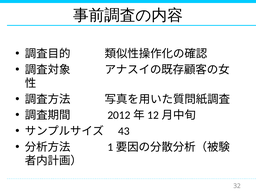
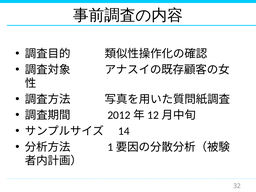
43: 43 -> 14 (124, 131)
